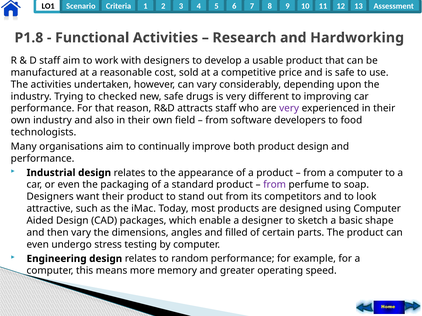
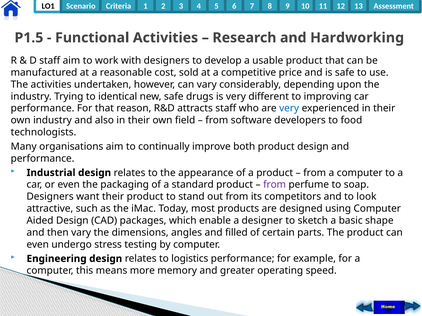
P1.8: P1.8 -> P1.5 (29, 38)
checked: checked -> identical (118, 97)
very colour: purple -> blue (289, 109)
random: random -> logistics (190, 259)
